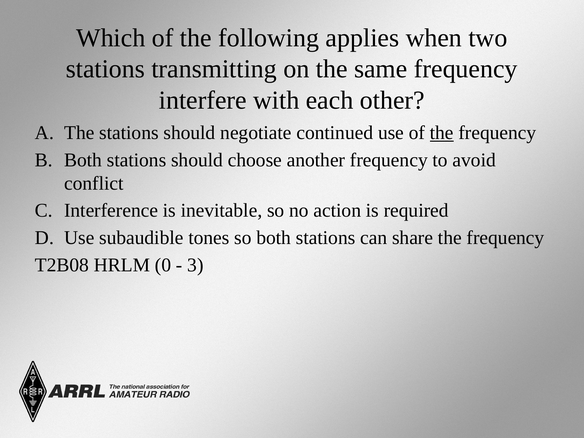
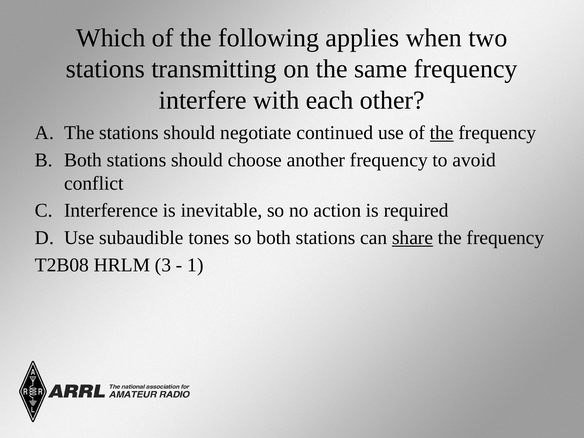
share underline: none -> present (413, 238)
0: 0 -> 3 (163, 265)
3: 3 -> 1 (195, 265)
